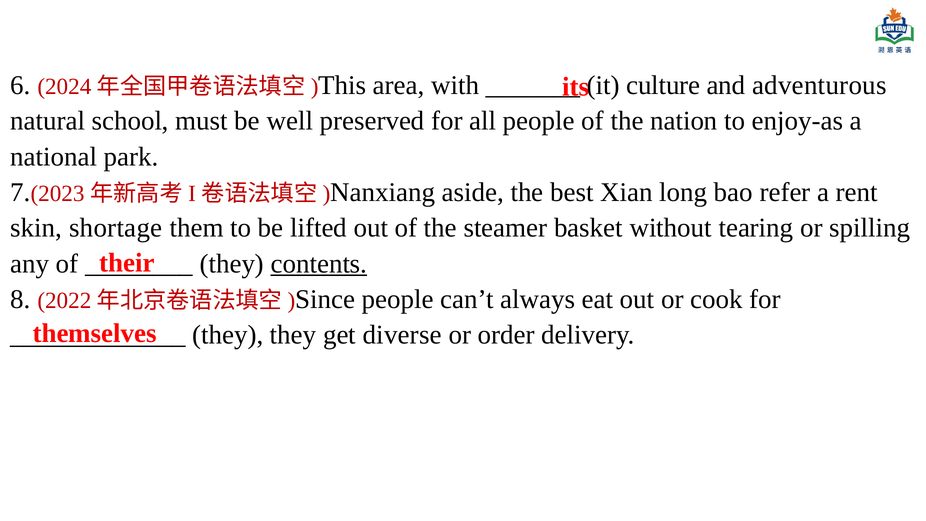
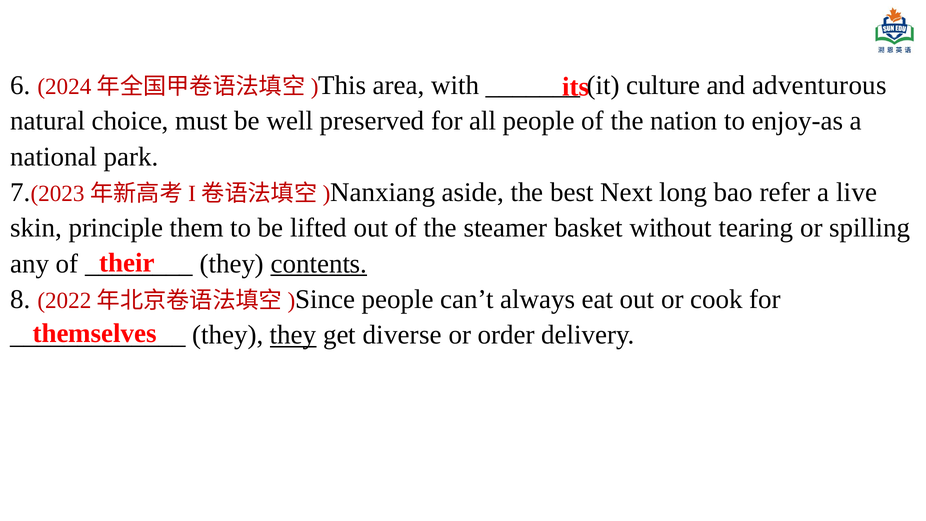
school: school -> choice (130, 121)
Xian: Xian -> Next (626, 192)
rent: rent -> live (857, 192)
shortage: shortage -> principle (116, 228)
they underline: none -> present (293, 335)
